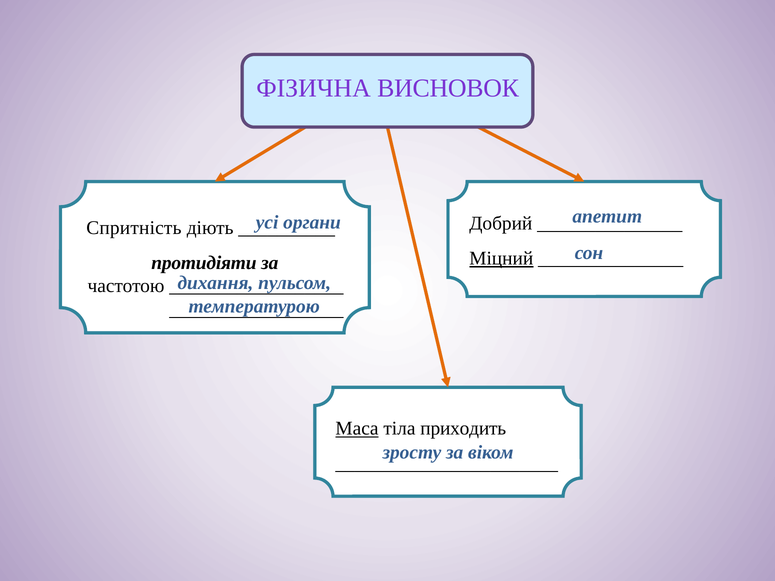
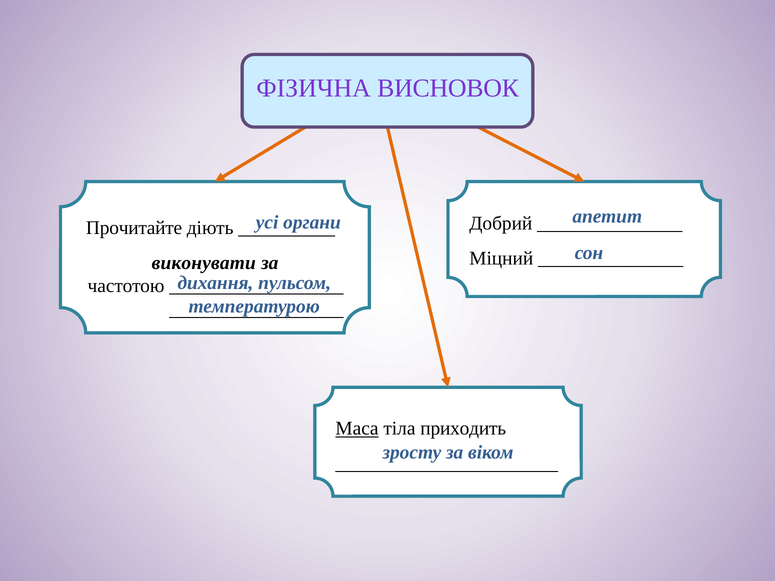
Спритність: Спритність -> Прочитайте (134, 228)
Міцний underline: present -> none (501, 259)
протидіяти: протидіяти -> виконувати (204, 263)
